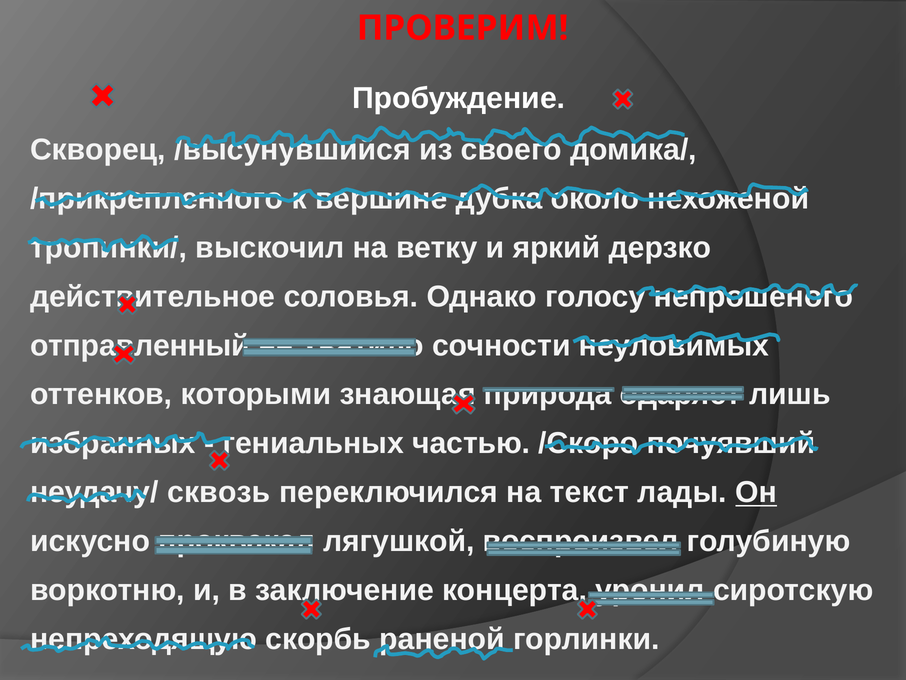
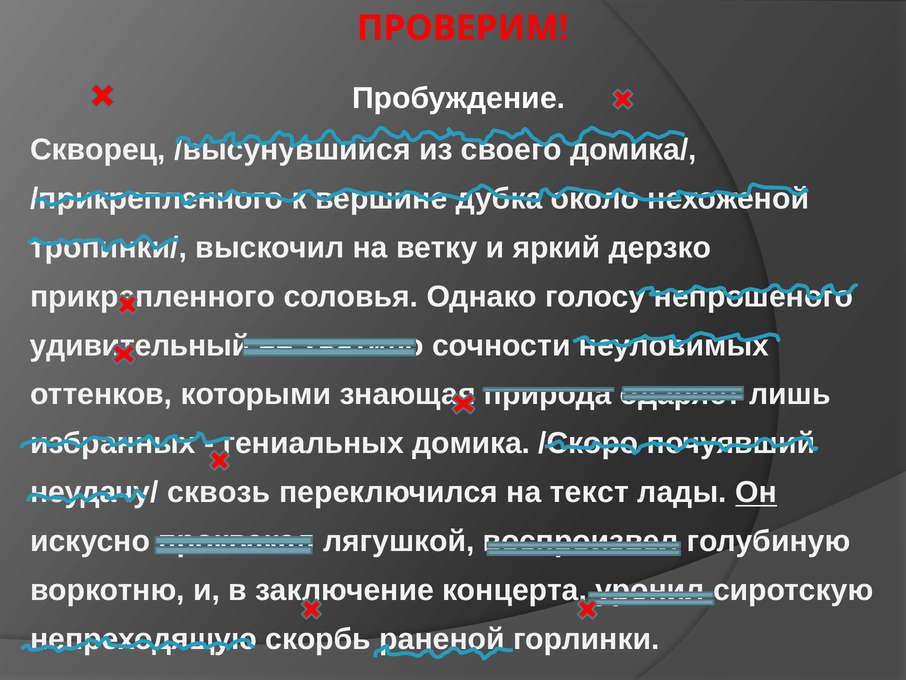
действительное: действительное -> прикрепленного (153, 296)
отправленный: отправленный -> удивительный (140, 345)
частью: частью -> домика (471, 443)
